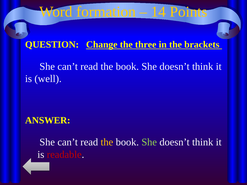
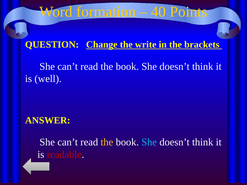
14: 14 -> 40 (158, 12)
three: three -> write (146, 45)
She colour: light green -> light blue (149, 142)
